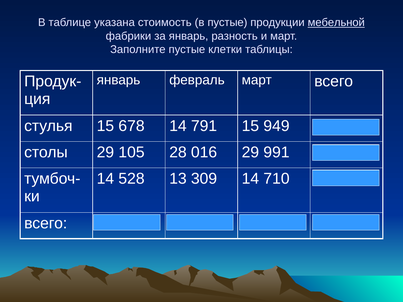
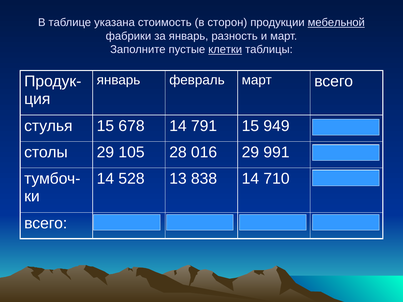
в пустые: пустые -> сторон (227, 23)
клетки underline: none -> present (225, 49)
309: 309 -> 838 (204, 179)
